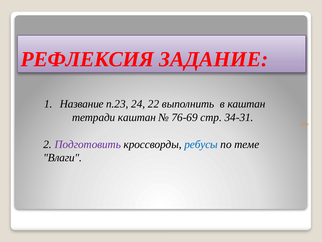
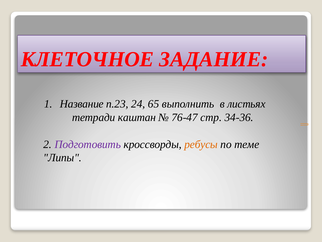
РЕФЛЕКСИЯ: РЕФЛЕКСИЯ -> КЛЕТОЧНОЕ (87, 59)
22: 22 -> 65 (154, 104)
в каштан: каштан -> листьях (246, 104)
76-69: 76-69 -> 76-47 (185, 117)
34-31: 34-31 -> 34-36 (239, 117)
ребусы colour: blue -> orange (201, 144)
Влаги: Влаги -> Липы (63, 157)
